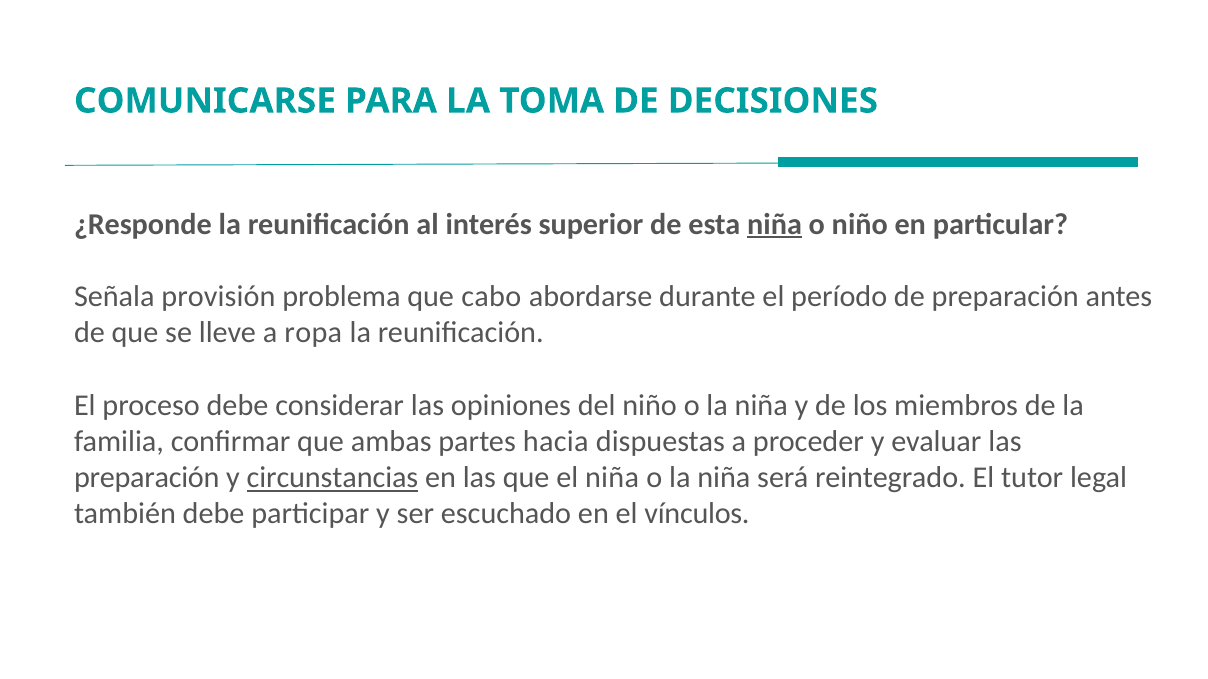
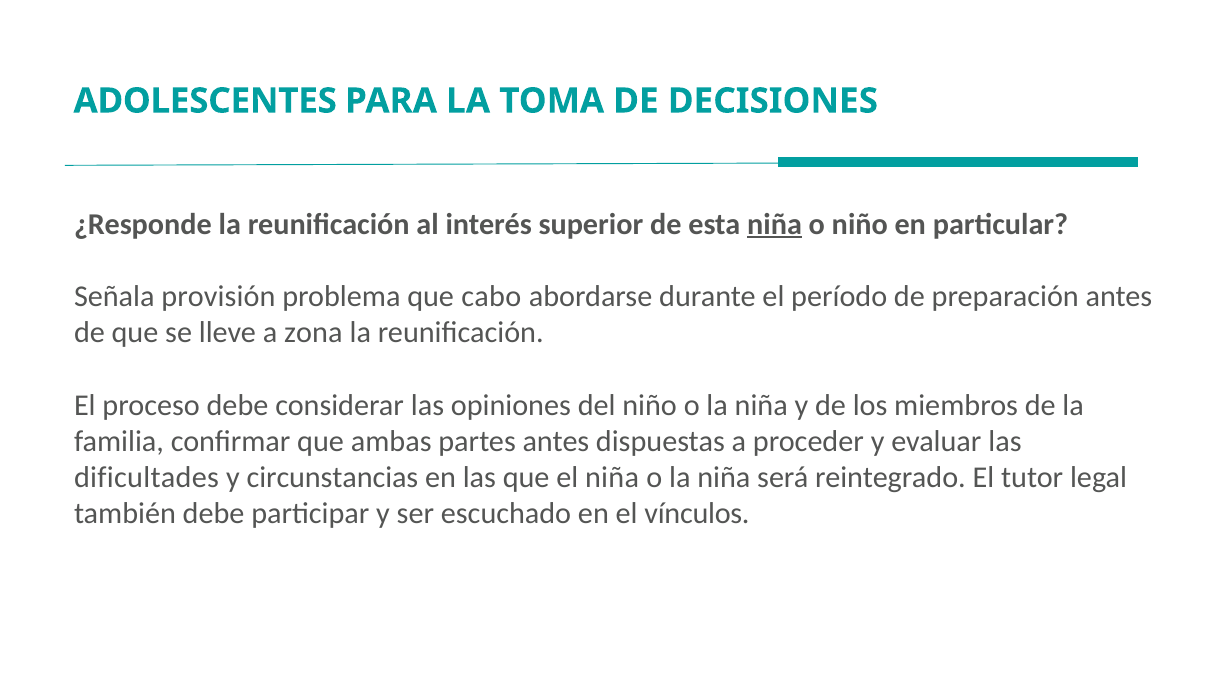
COMUNICARSE: COMUNICARSE -> ADOLESCENTES (205, 101)
ropa: ropa -> zona (313, 333)
partes hacia: hacia -> antes (556, 442)
preparación: preparación -> dificultades (146, 478)
circunstancias underline: present -> none (332, 478)
